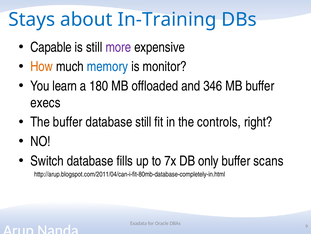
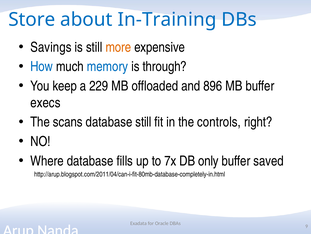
Stays: Stays -> Store (32, 19)
Capable: Capable -> Savings (51, 47)
more colour: purple -> orange (118, 47)
How colour: orange -> blue (42, 66)
monitor: monitor -> through (165, 66)
learn: learn -> keep (65, 86)
180: 180 -> 229 (99, 86)
346: 346 -> 896 (213, 86)
The buffer: buffer -> scans (68, 122)
Switch: Switch -> Where (47, 160)
scans: scans -> saved (269, 160)
